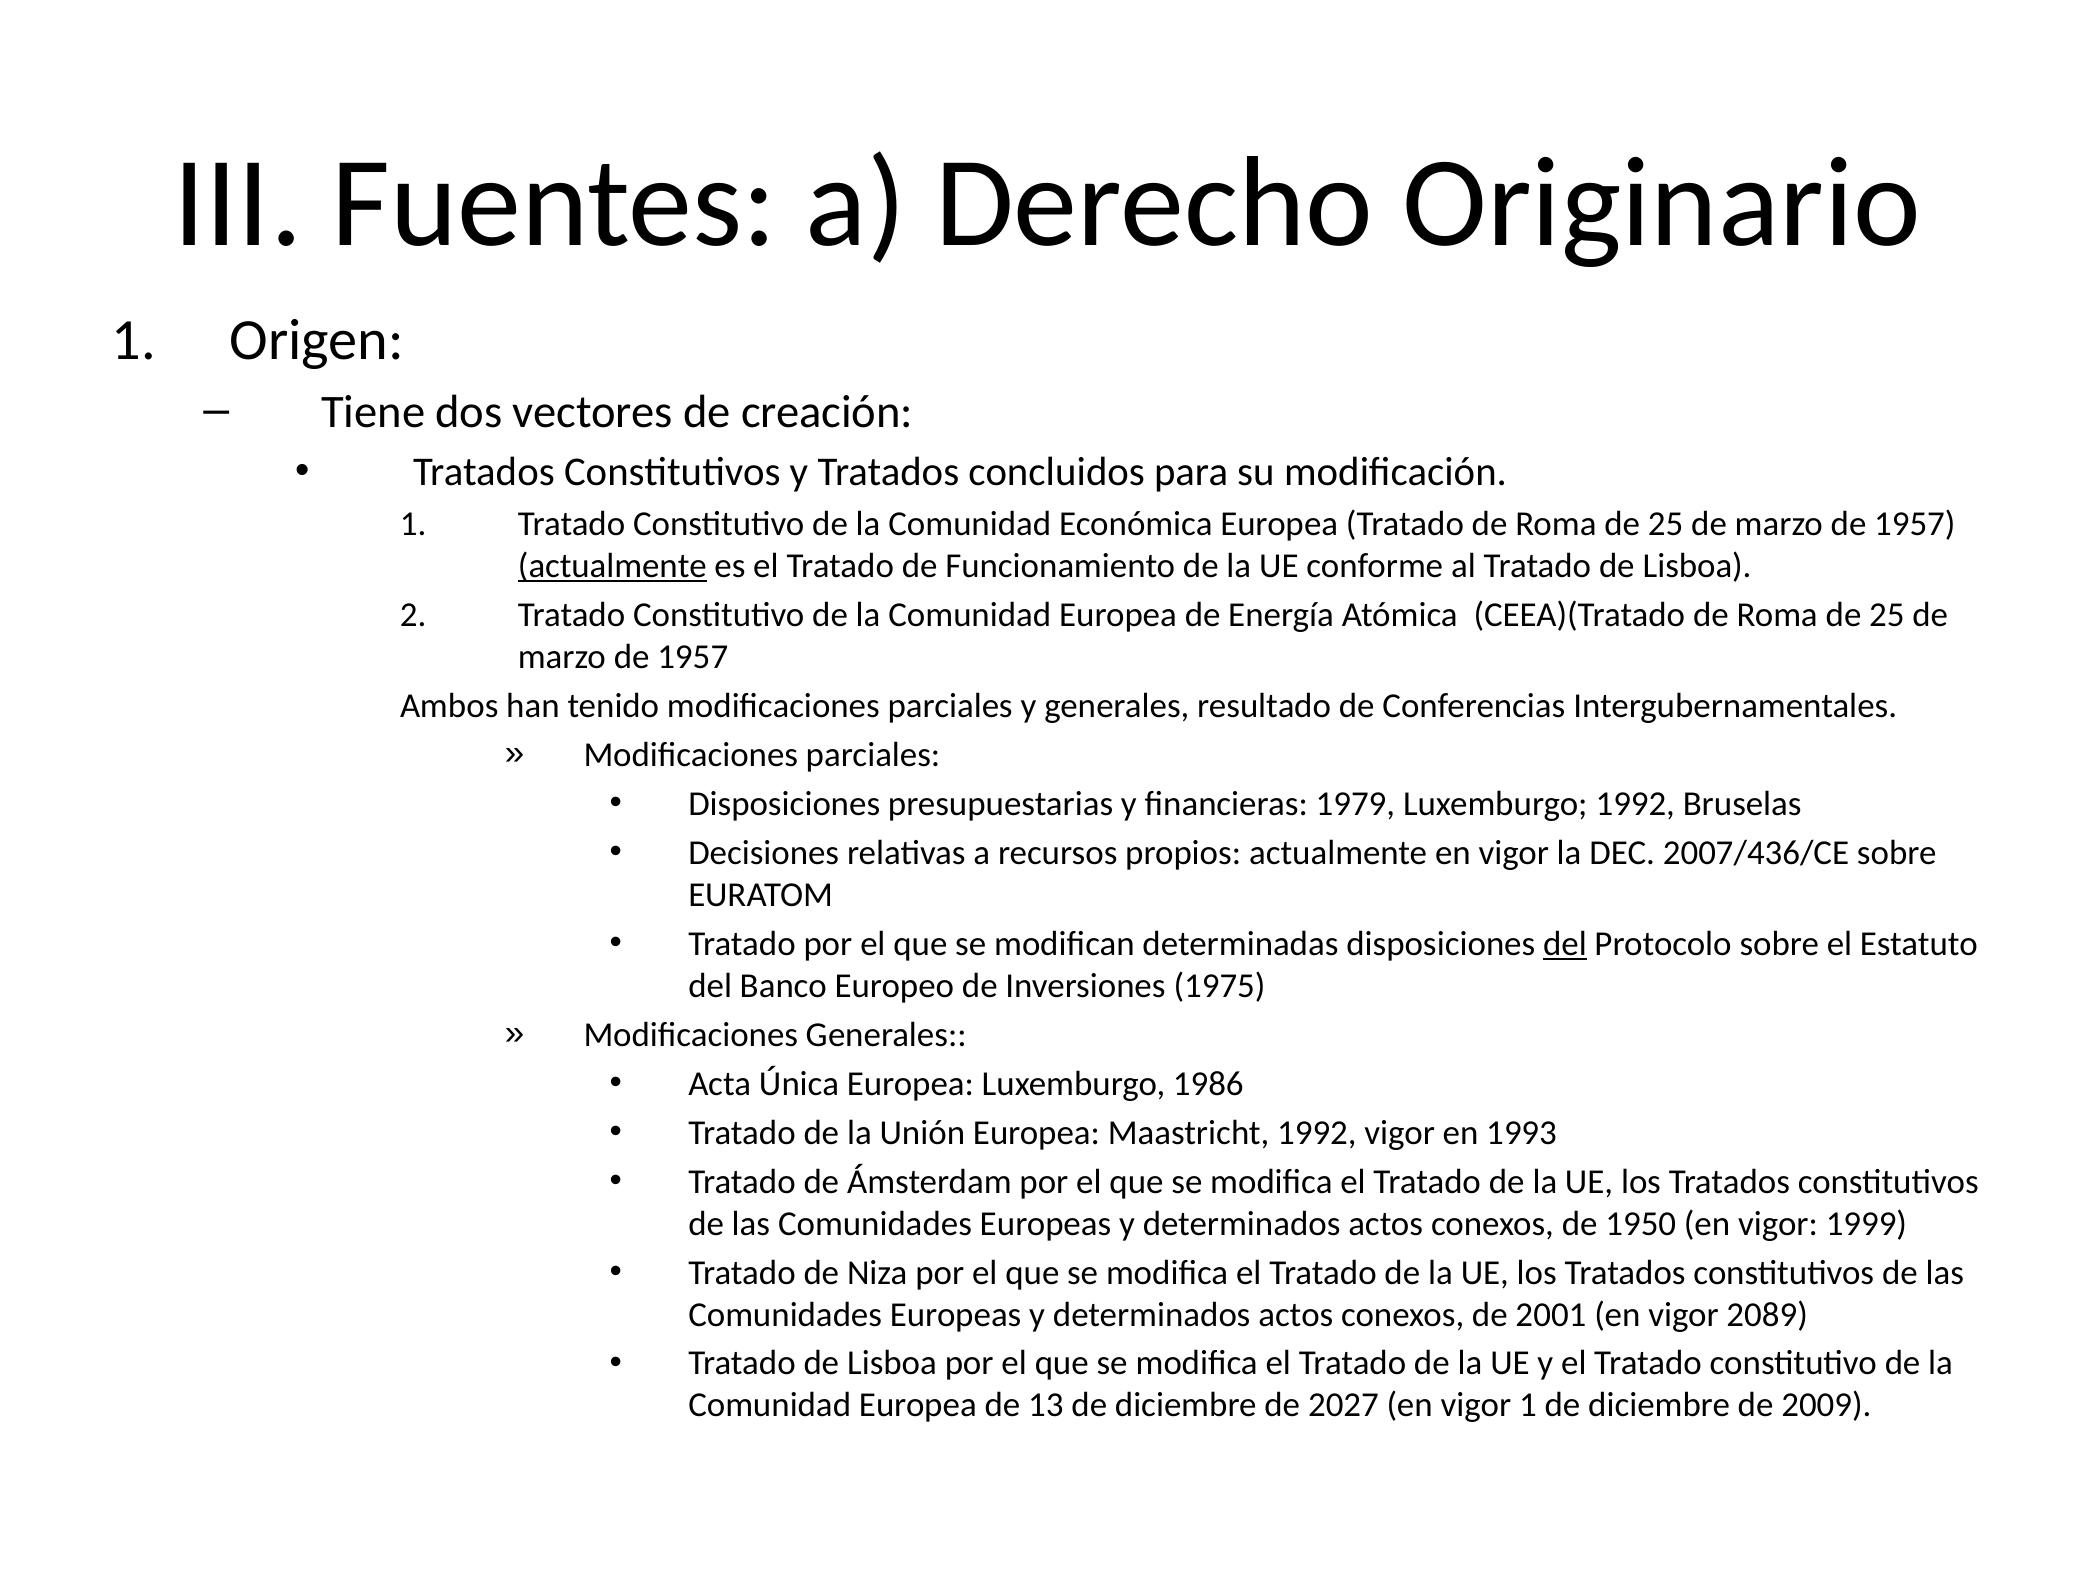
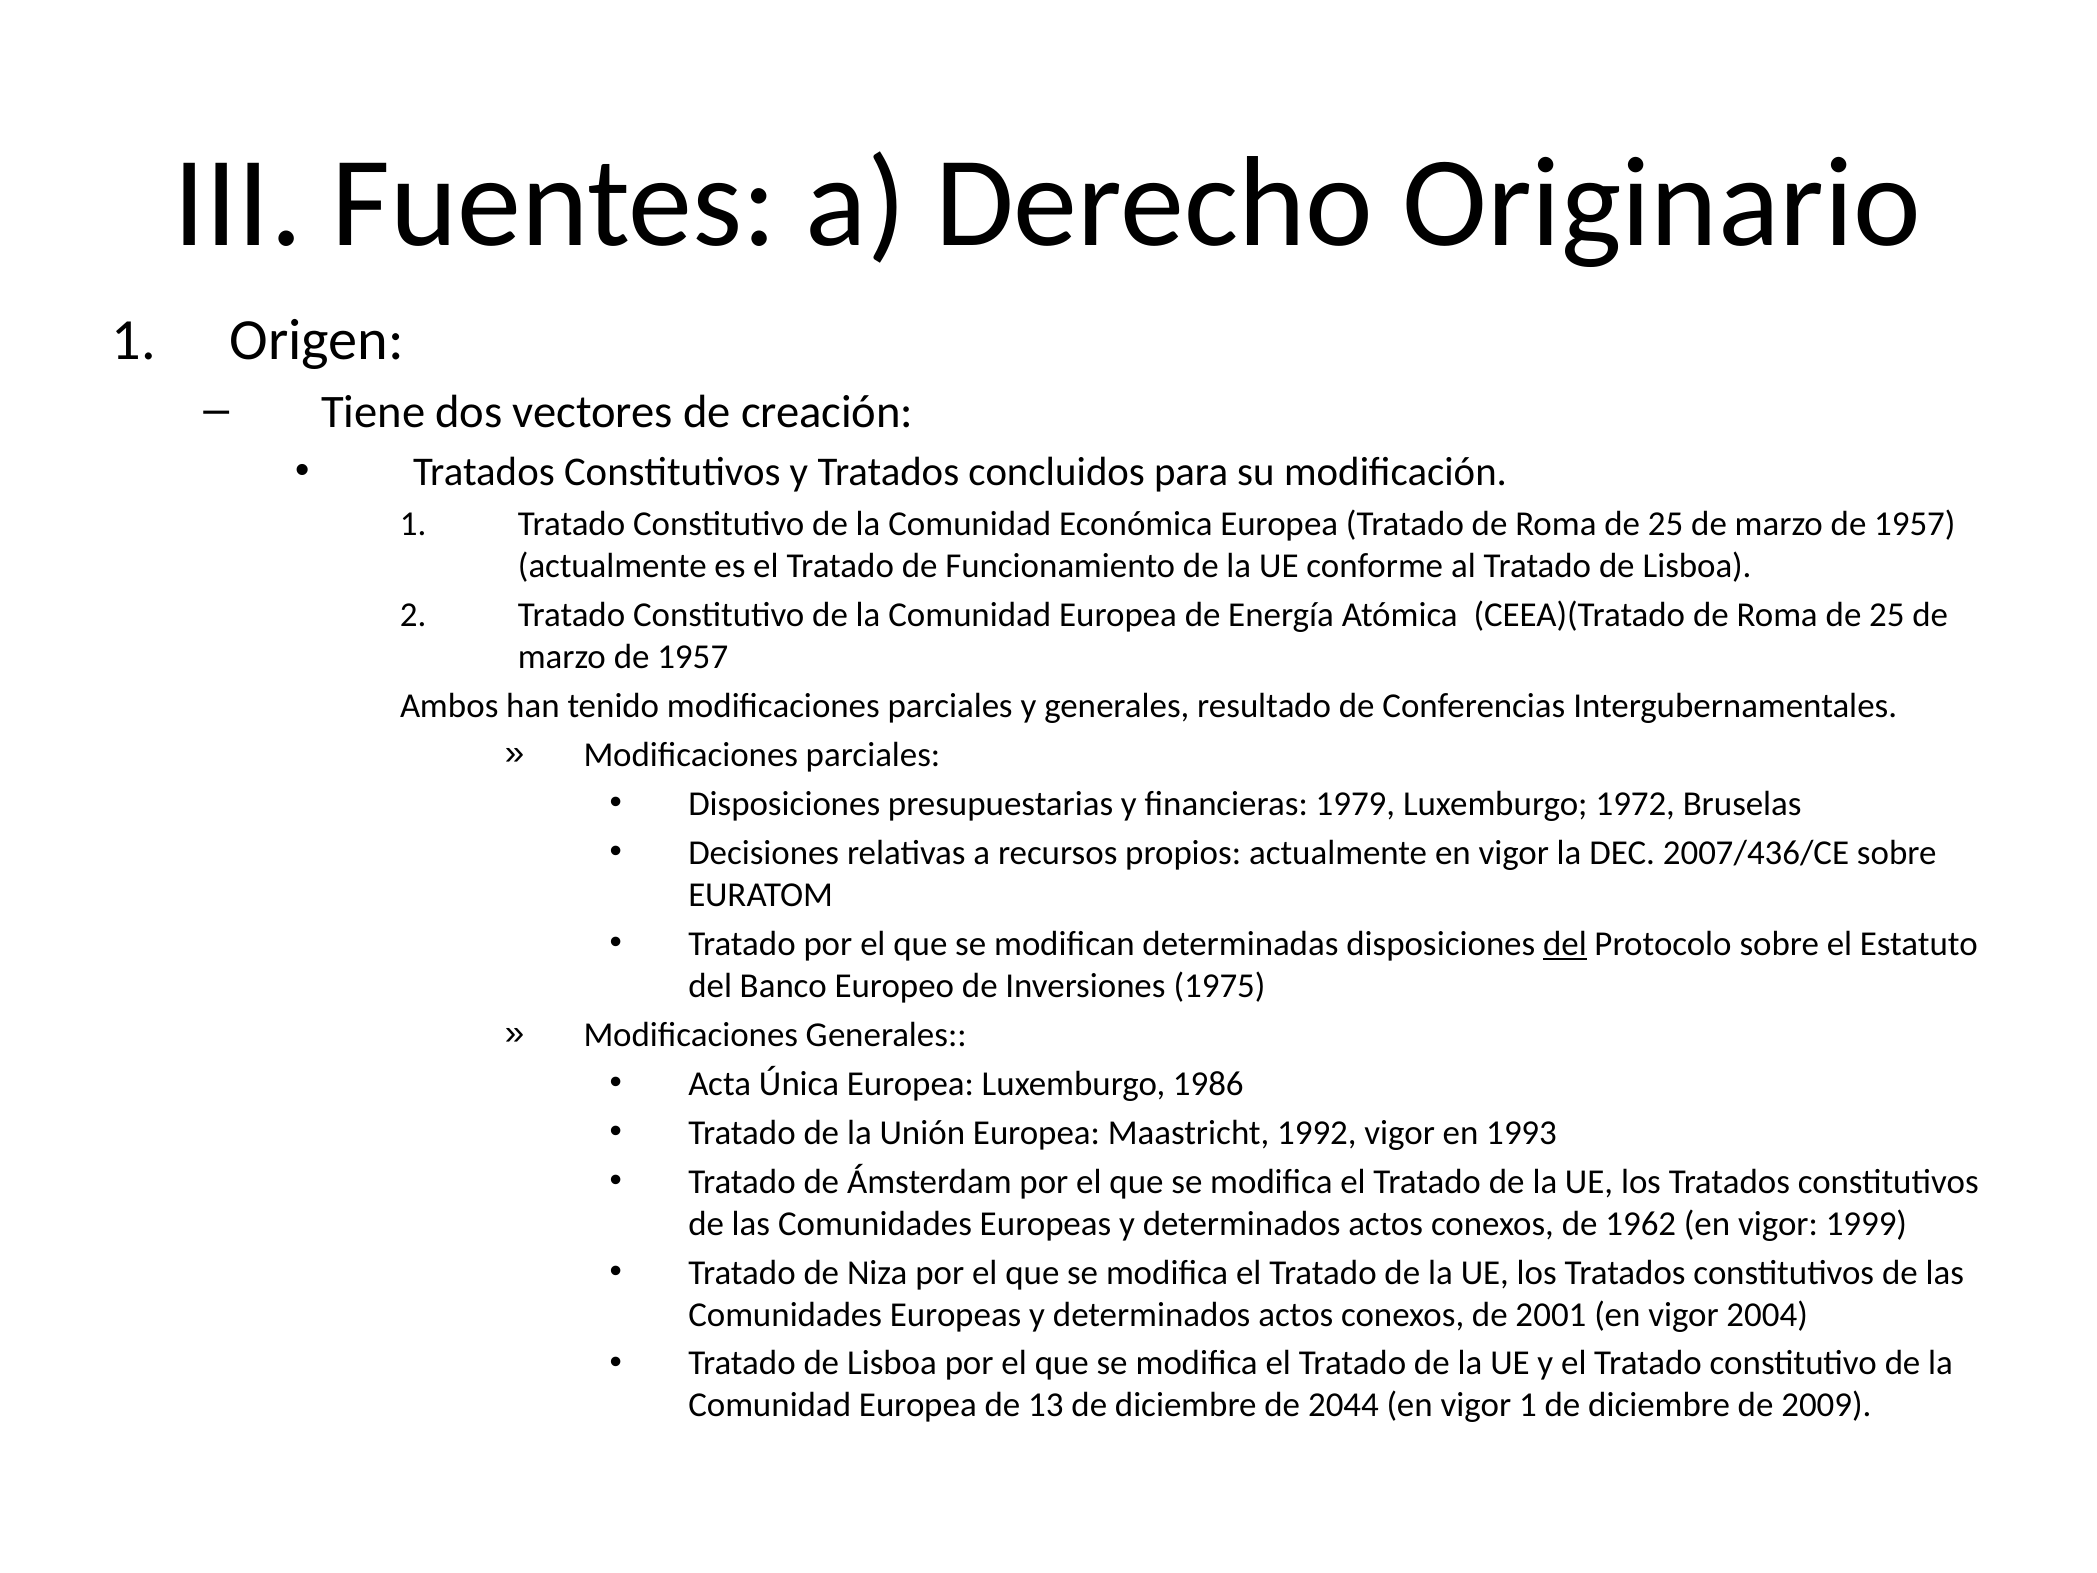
actualmente underline: present -> none (612, 566)
Luxemburgo 1992: 1992 -> 1972 (1635, 804)
1950: 1950 -> 1962 (1641, 1223)
2089: 2089 -> 2004 (1767, 1314)
2027: 2027 -> 2044 (1343, 1405)
